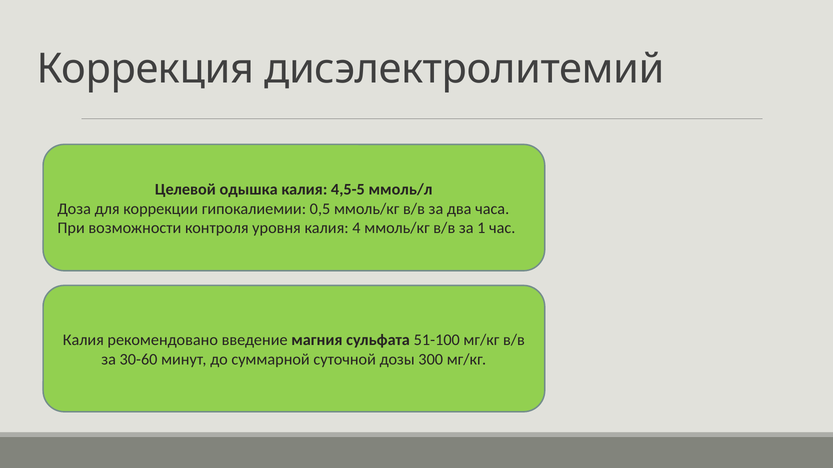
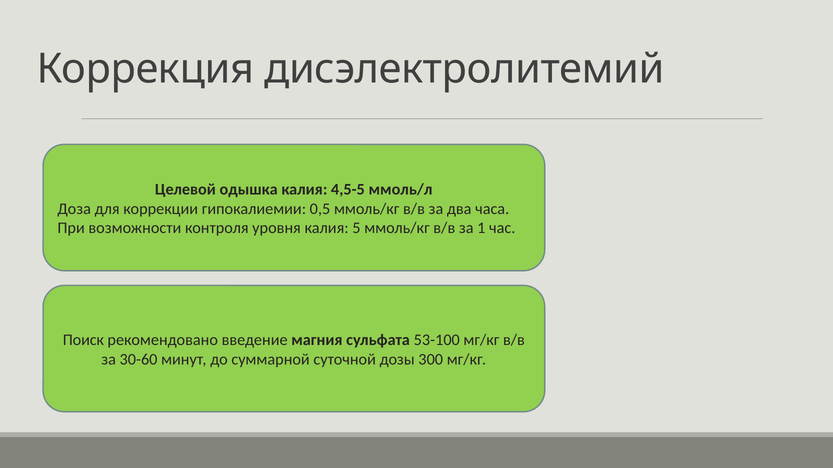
4: 4 -> 5 (356, 228)
Калия: Калия -> Поиск (83, 340)
51-100: 51-100 -> 53-100 (437, 340)
